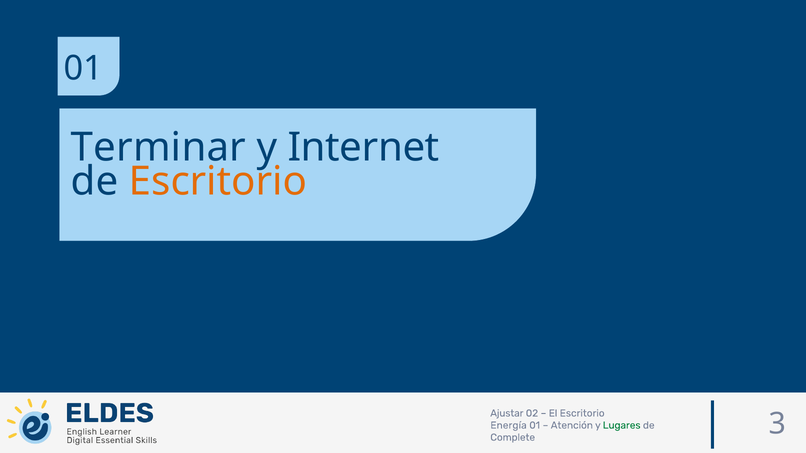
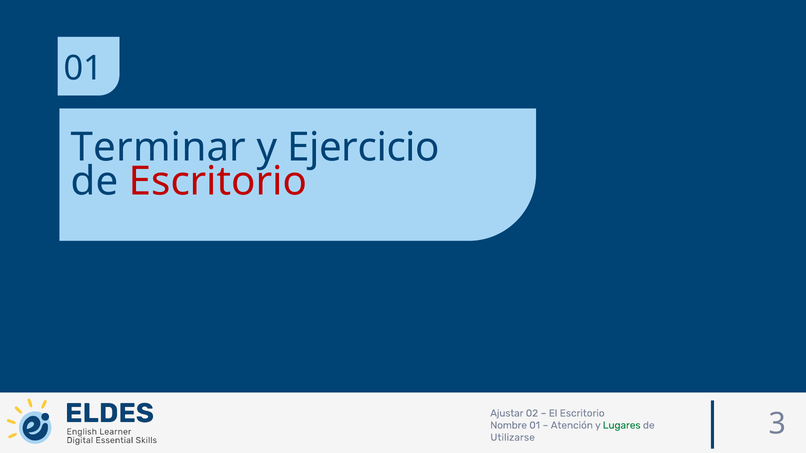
Internet: Internet -> Ejercicio (363, 148)
Escritorio colour: orange -> red (218, 182)
Energía: Energía -> Nombre (509, 426)
Complete: Complete -> Utilizarse (513, 438)
